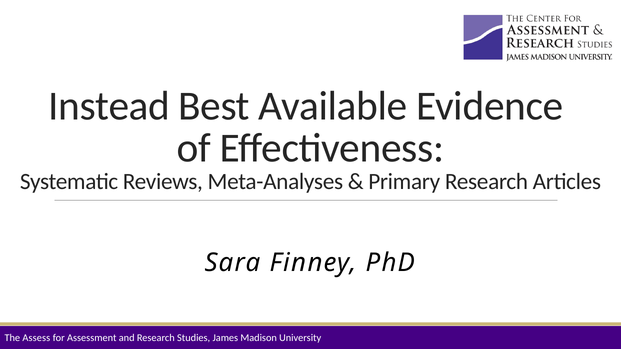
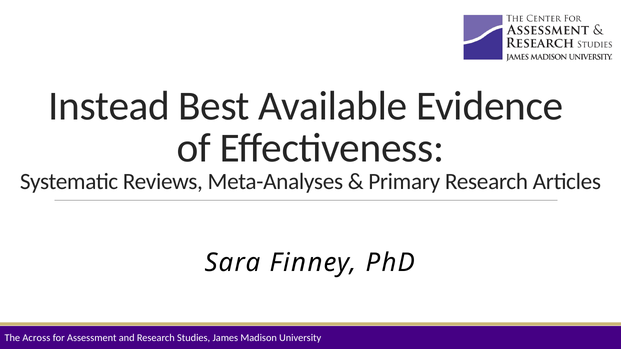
Assess: Assess -> Across (36, 338)
